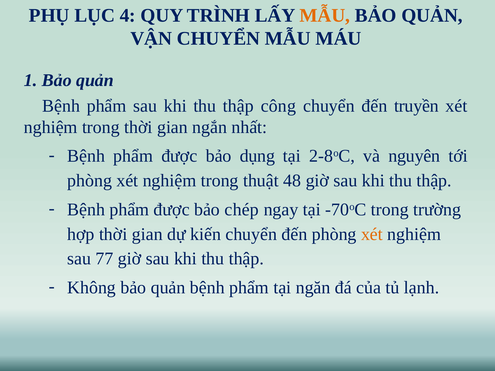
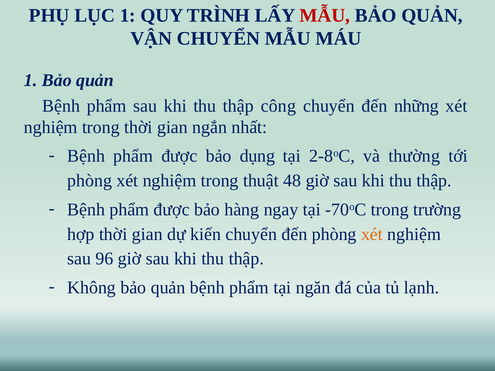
LỤC 4: 4 -> 1 (128, 15)
MẪU colour: orange -> red (325, 15)
truyền: truyền -> những (416, 106)
nguyên: nguyên -> thường (414, 156)
chép: chép -> hàng (242, 210)
77: 77 -> 96 (104, 259)
